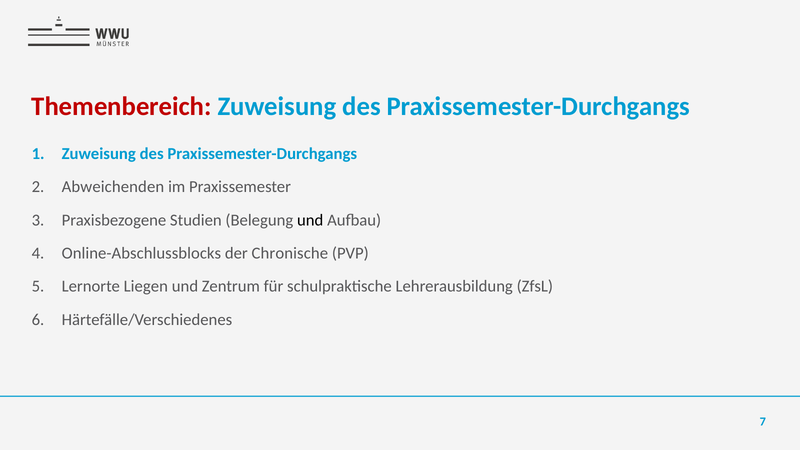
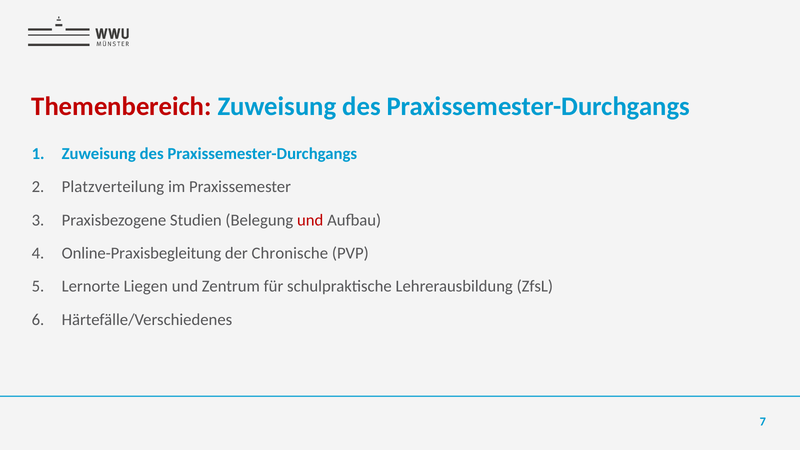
Abweichenden: Abweichenden -> Platzverteilung (113, 187)
und colour: black -> red (310, 220)
Online-Abschlussblocks: Online-Abschlussblocks -> Online-Praxisbegleitung (141, 253)
